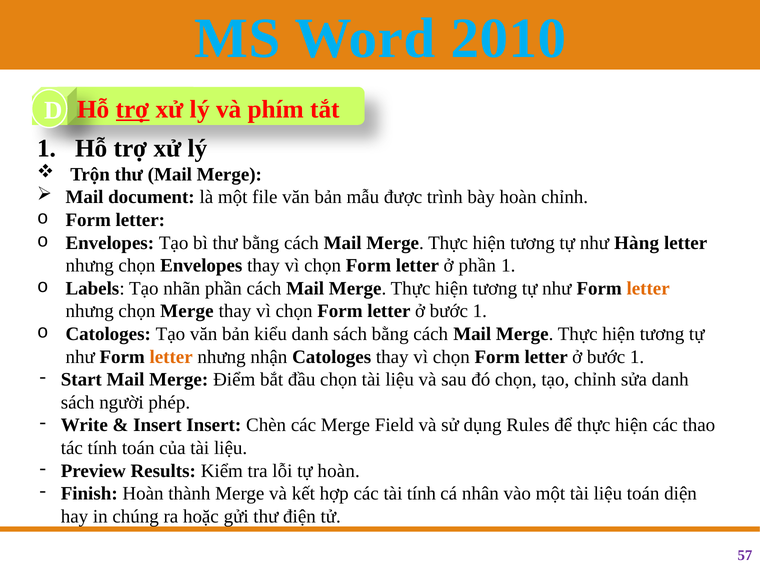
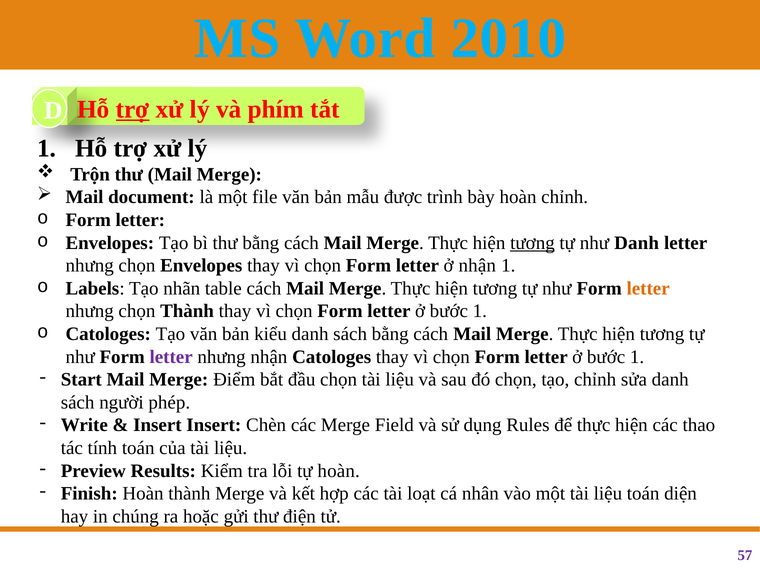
tương underline: none -> present (532, 243)
như Hàng: Hàng -> Danh (637, 243)
ở phần: phần -> nhận (477, 266)
nhãn phần: phần -> table (223, 288)
chọn Merge: Merge -> Thành (187, 311)
letter colour: orange -> purple (171, 357)
tài tính: tính -> loạt (421, 494)
